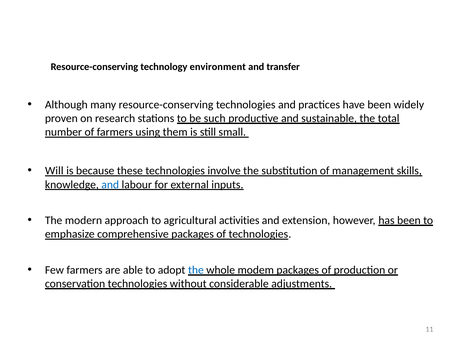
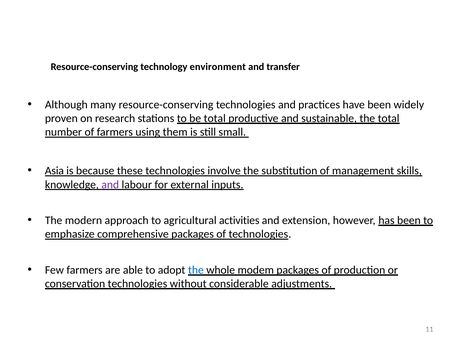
be such: such -> total (215, 119)
Will: Will -> Asia (54, 171)
and colour: blue -> purple (110, 185)
